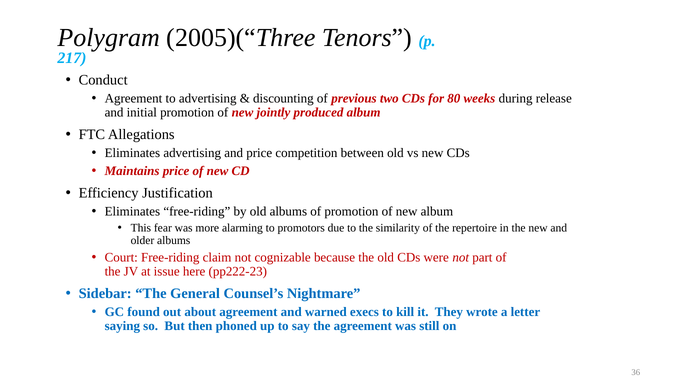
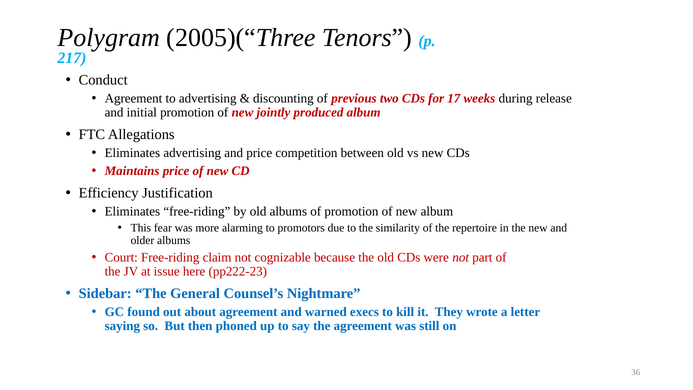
80: 80 -> 17 (454, 99)
